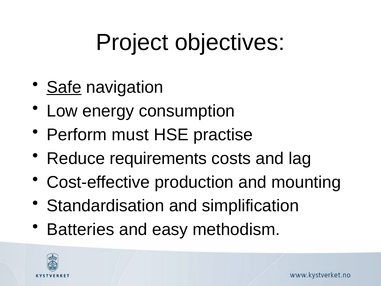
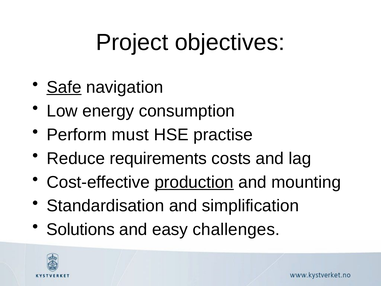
production underline: none -> present (194, 182)
Batteries: Batteries -> Solutions (81, 229)
methodism: methodism -> challenges (236, 229)
